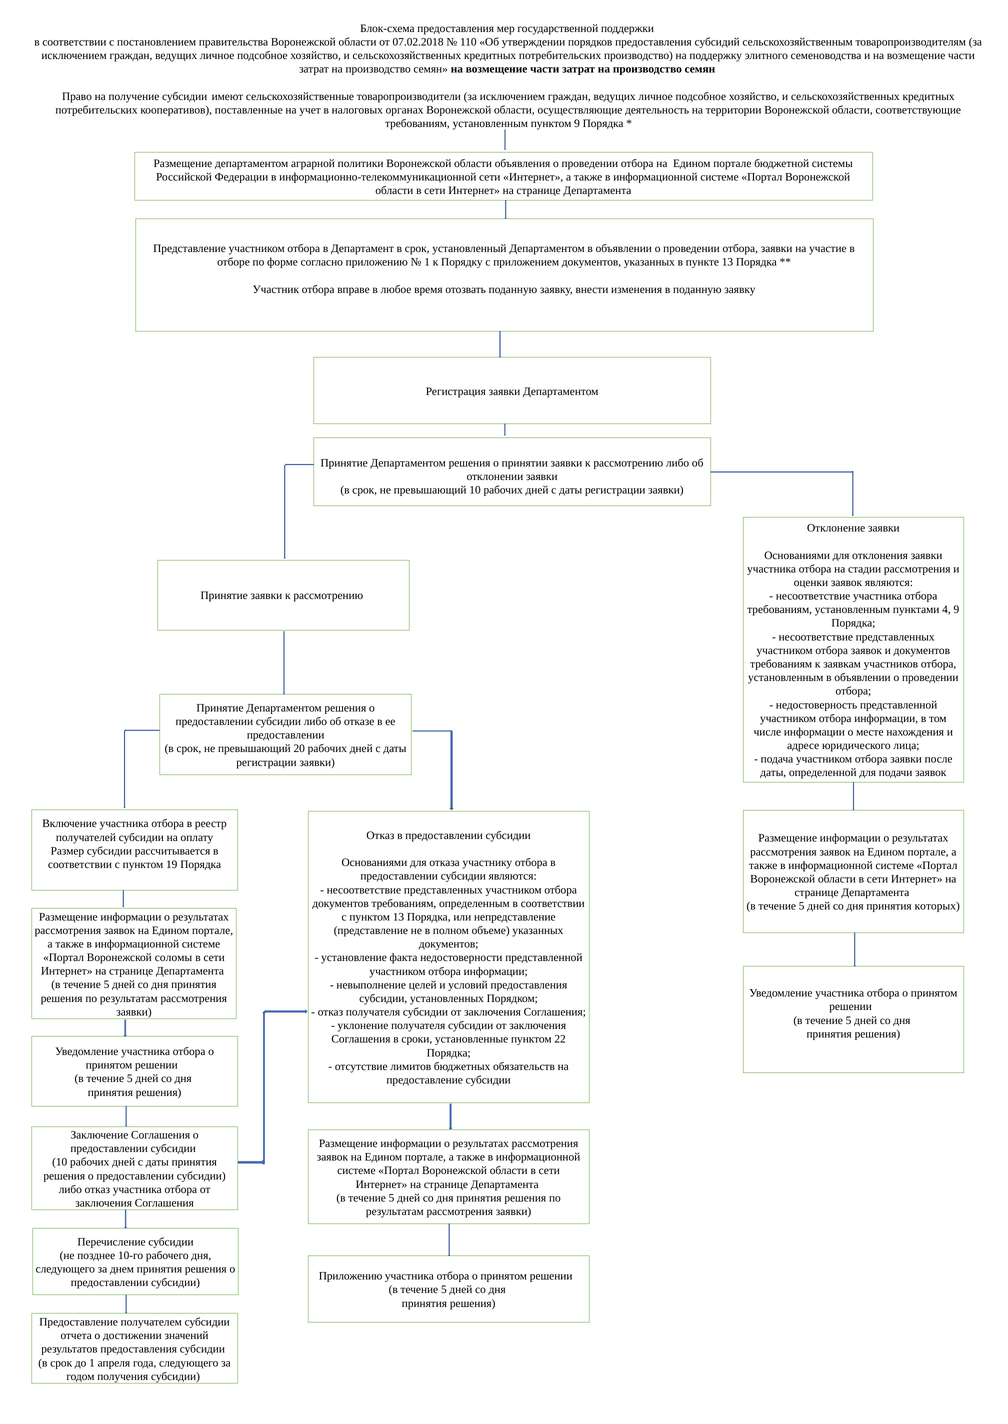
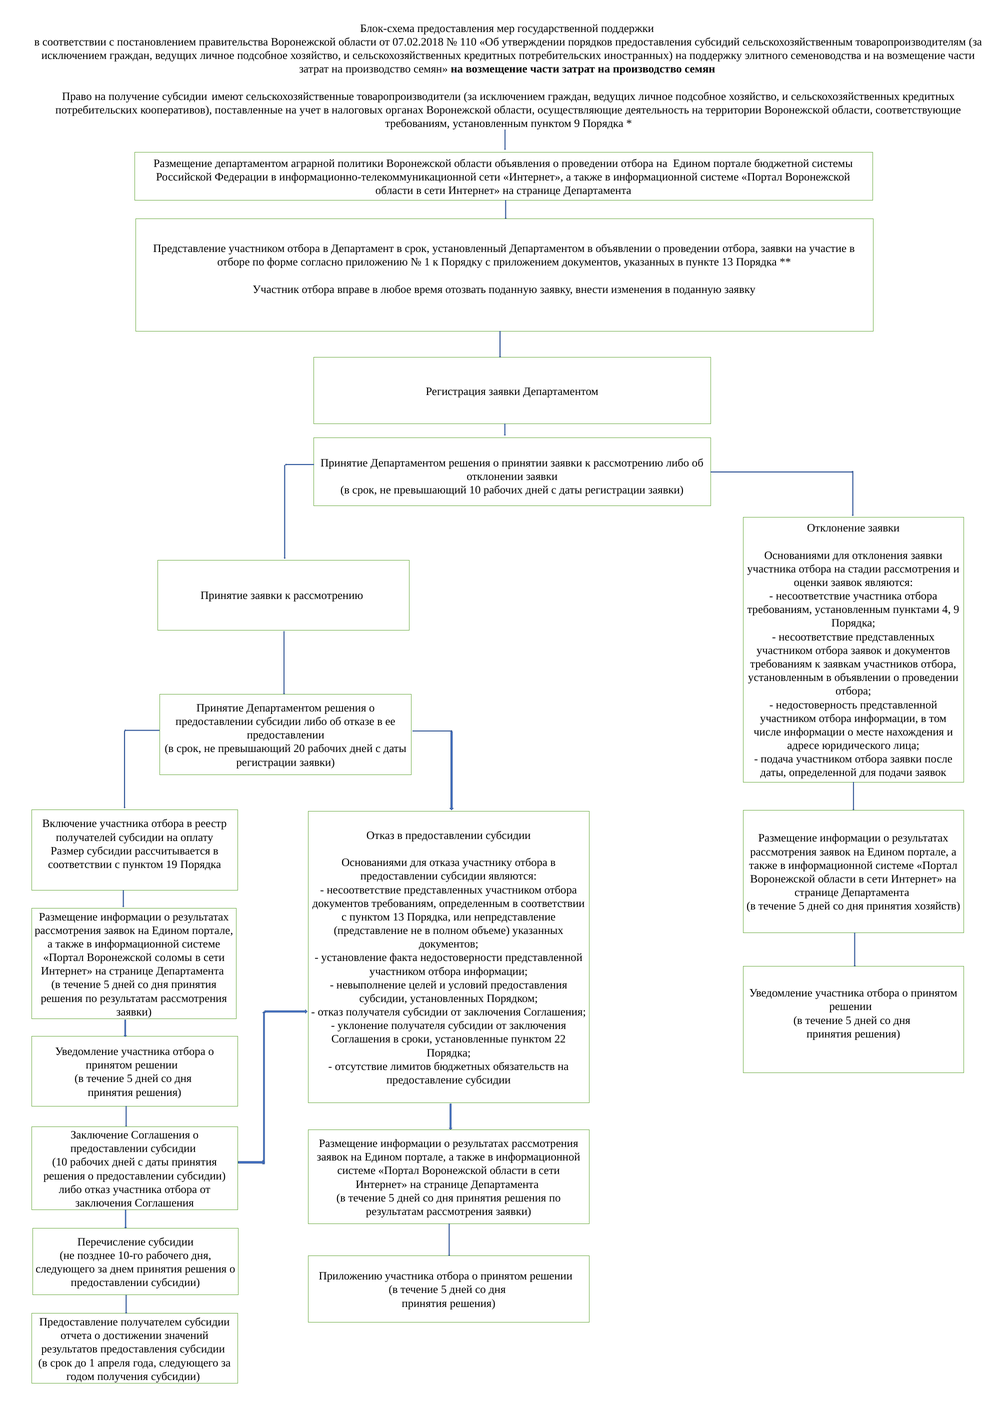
потребительских производство: производство -> иностранных (638, 56)
которых: которых -> хозяйств (937, 906)
